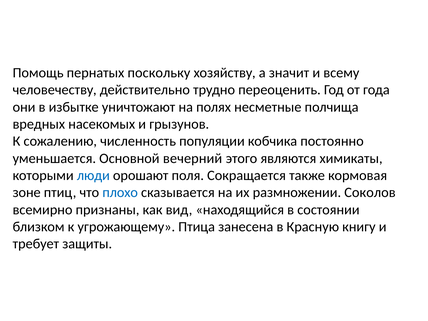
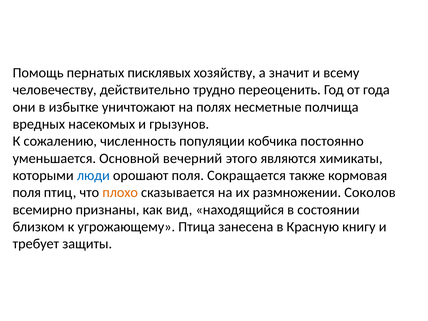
поскольку: поскольку -> писклявых (159, 73)
зоне: зоне -> поля (27, 193)
плохо colour: blue -> orange (120, 193)
